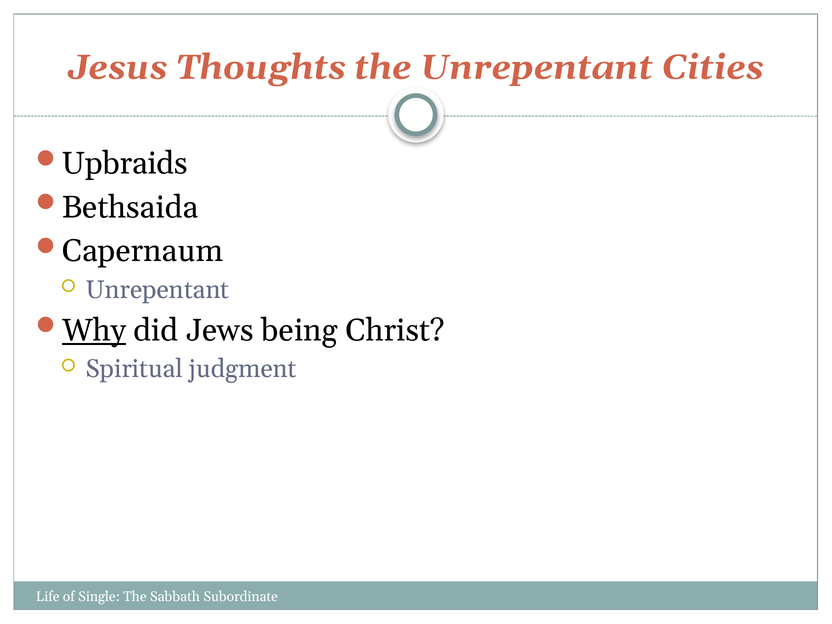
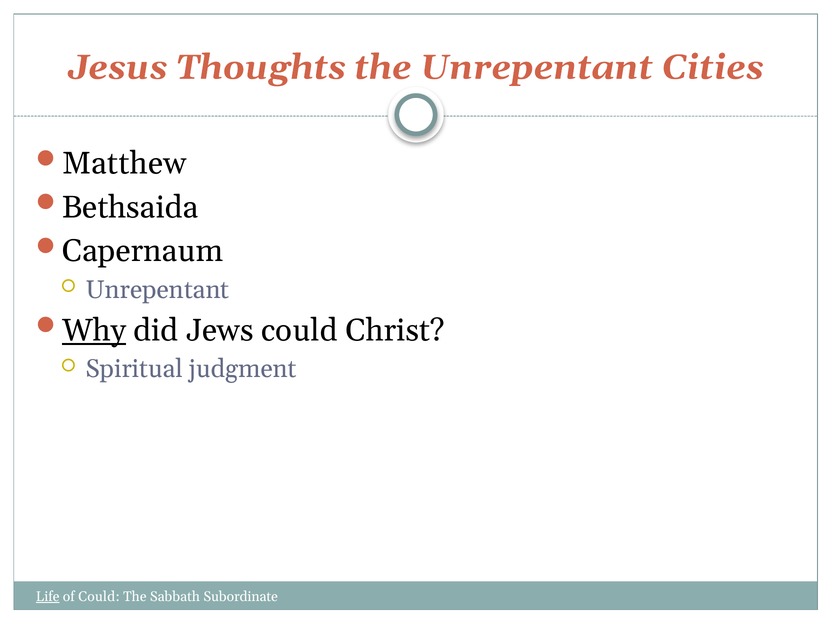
Upbraids: Upbraids -> Matthew (124, 164)
Jews being: being -> could (299, 330)
Life underline: none -> present (48, 597)
of Single: Single -> Could (99, 597)
